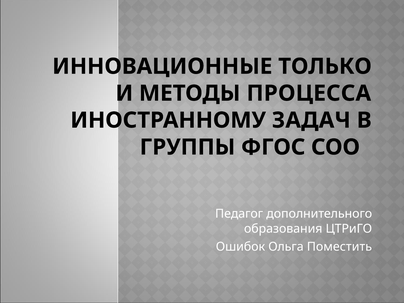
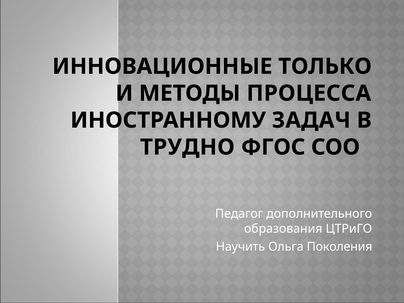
ГРУППЫ: ГРУППЫ -> ТРУДНО (187, 147)
Ошибок: Ошибок -> Научить (240, 247)
Поместить: Поместить -> Поколения (340, 247)
